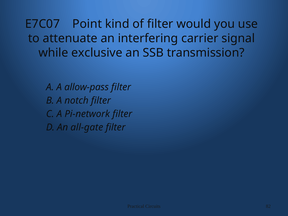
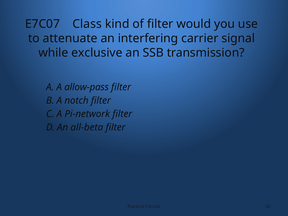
Point: Point -> Class (87, 24)
all-gate: all-gate -> all-beta (87, 127)
